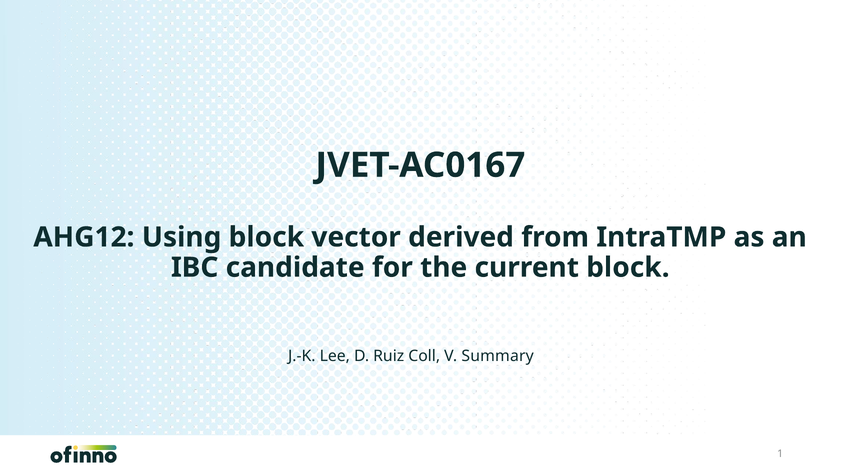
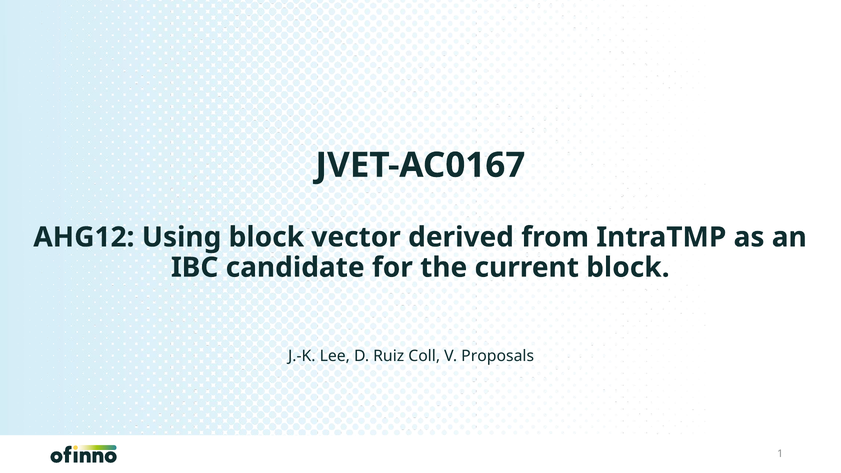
Summary: Summary -> Proposals (498, 356)
